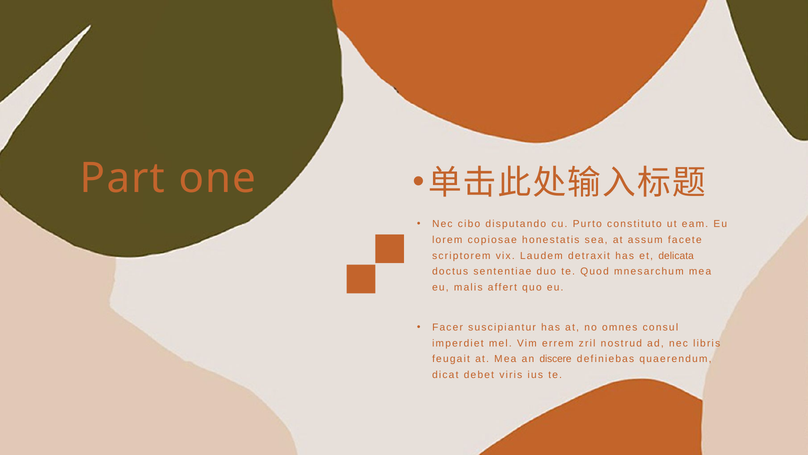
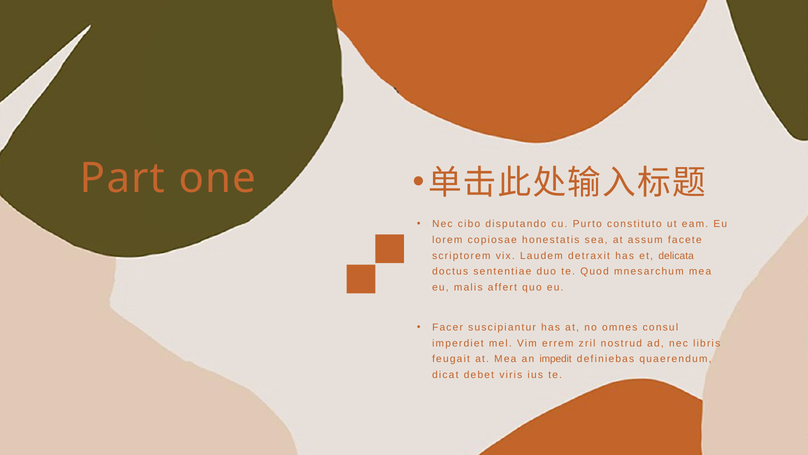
discere: discere -> impedit (556, 359)
